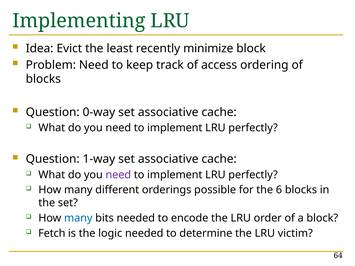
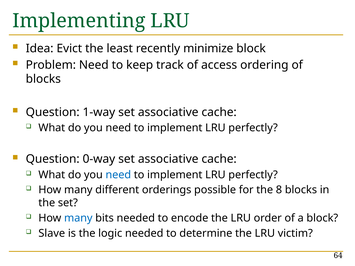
0-way: 0-way -> 1-way (99, 112)
1-way: 1-way -> 0-way (99, 159)
need colour: purple -> blue (118, 175)
6: 6 -> 8 (279, 190)
Fetch: Fetch -> Slave (52, 233)
